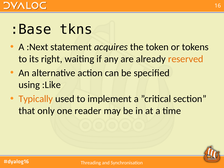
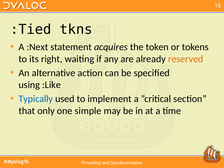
:Base: :Base -> :Tied (31, 29)
Typically colour: orange -> blue (36, 99)
reader: reader -> simple (88, 111)
